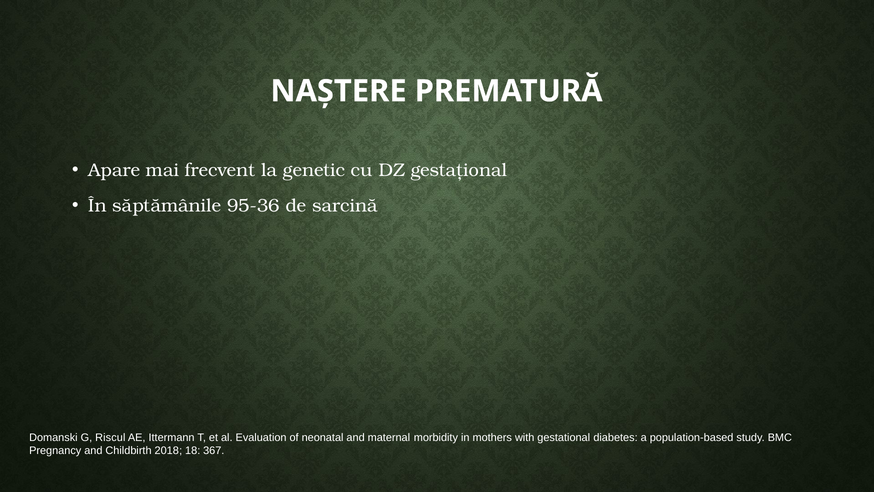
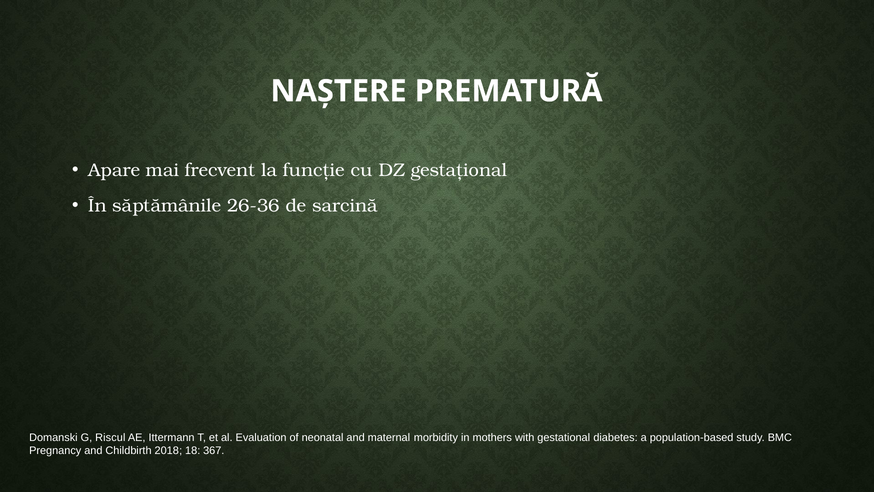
genetic: genetic -> funcție (314, 170)
95-36: 95-36 -> 26-36 (253, 205)
